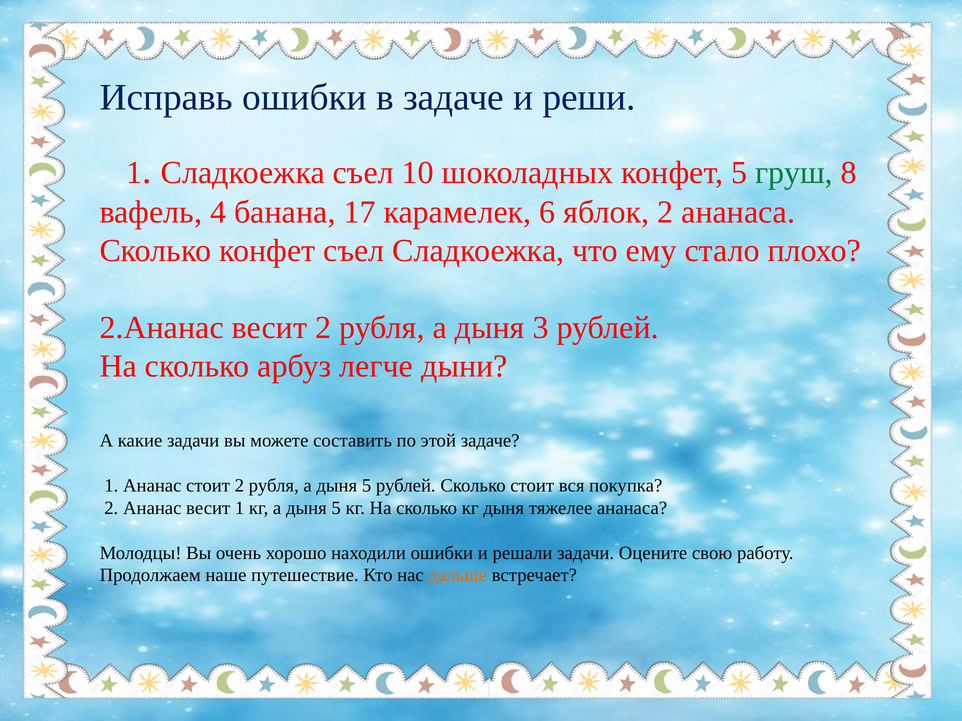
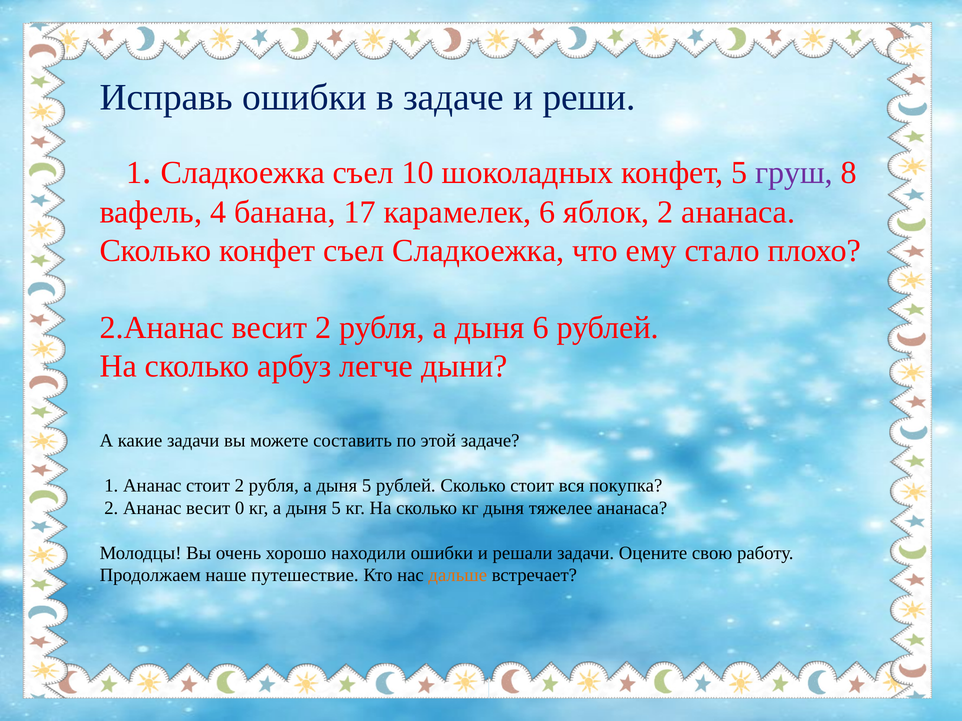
груш colour: green -> purple (794, 173)
дыня 3: 3 -> 6 (541, 328)
весит 1: 1 -> 0 (240, 508)
